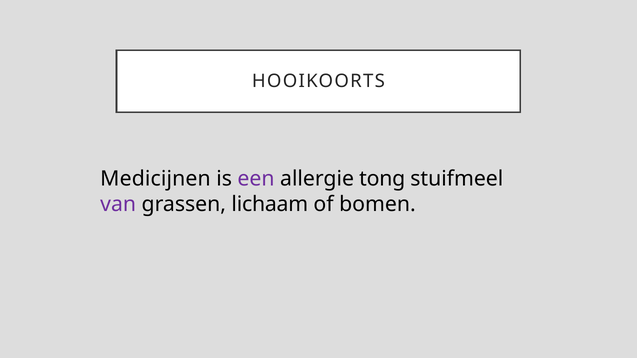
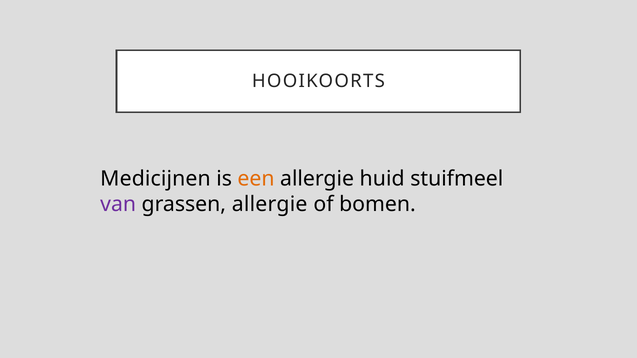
een colour: purple -> orange (256, 179)
tong: tong -> huid (382, 179)
grassen lichaam: lichaam -> allergie (270, 204)
